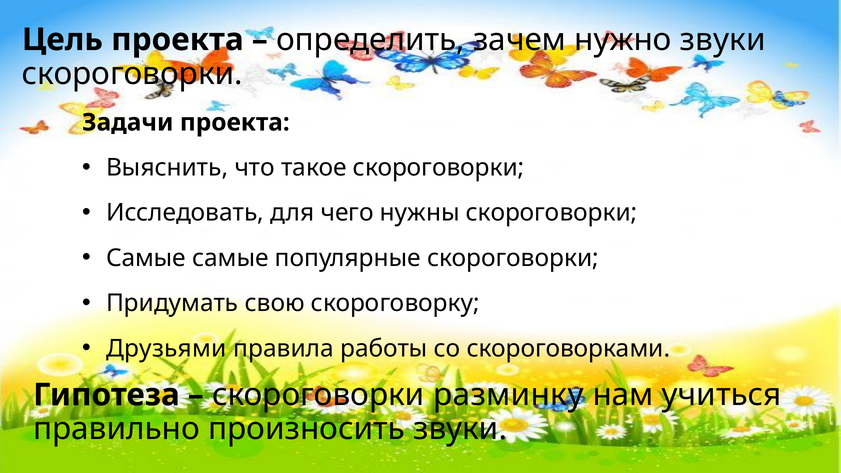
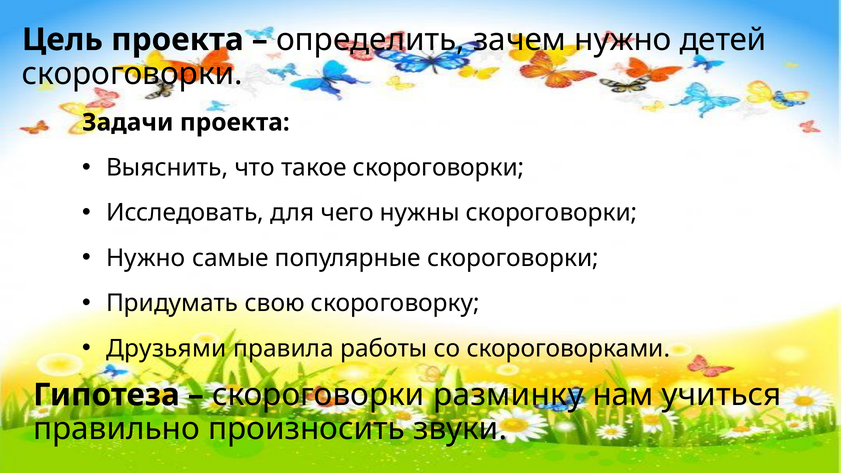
нужно звуки: звуки -> детей (723, 40)
Самые: Самые -> Нужно (146, 258)
